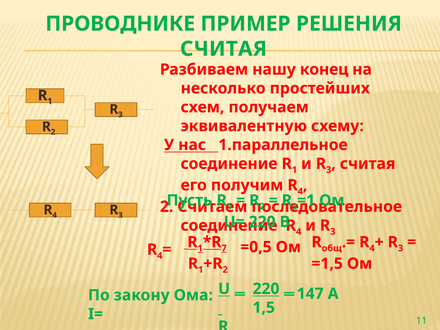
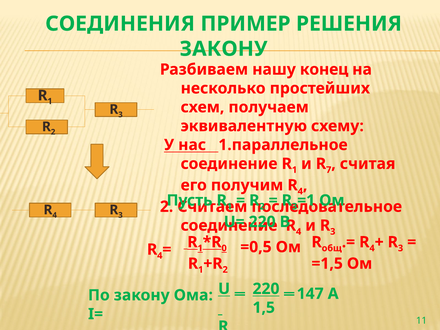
ПРОВОДНИКЕ: ПРОВОДНИКЕ -> СОЕДИНЕНИЯ (120, 24)
СЧИТАЯ: СЧИТАЯ -> ЗАКОНУ (224, 49)
3: 3 -> 7 (329, 170)
7: 7 -> 0 (224, 248)
